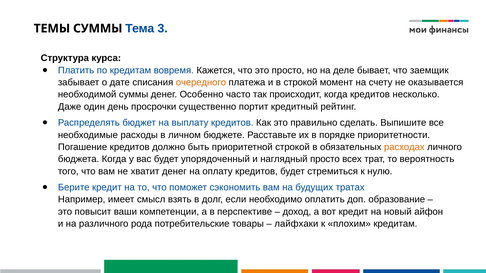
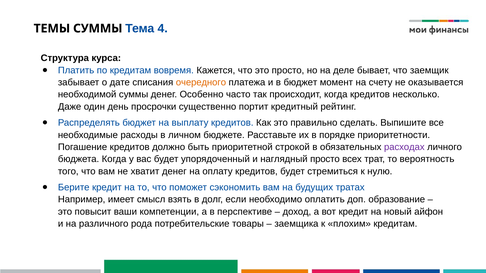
3: 3 -> 4 (163, 28)
в строкой: строкой -> бюджет (300, 83)
расходах colour: orange -> purple (404, 147)
лайфхаки: лайфхаки -> заемщика (296, 224)
